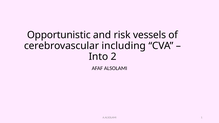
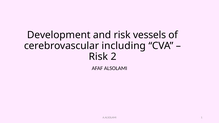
Opportunistic: Opportunistic -> Development (59, 35)
Into: Into -> Risk (98, 57)
